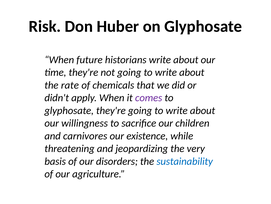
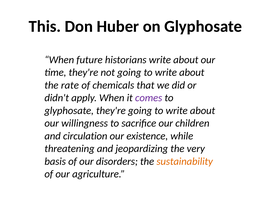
Risk: Risk -> This (45, 26)
carnivores: carnivores -> circulation (85, 135)
sustainability colour: blue -> orange (185, 161)
